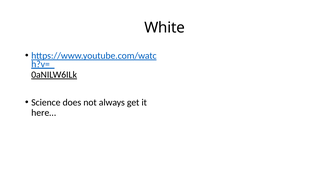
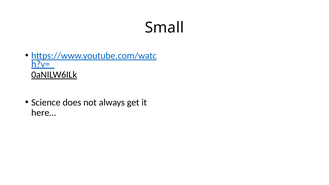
White: White -> Small (164, 28)
